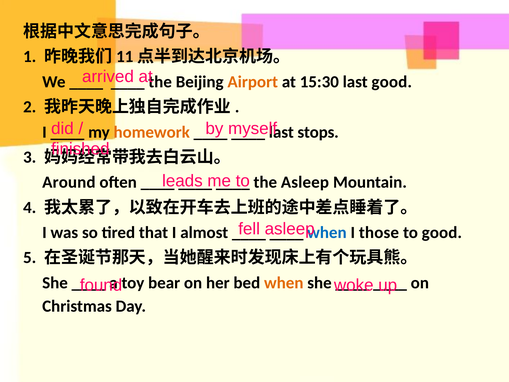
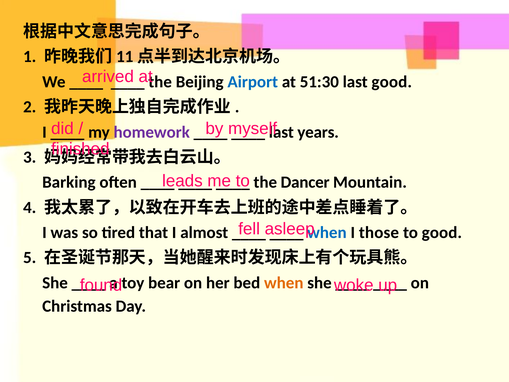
Airport colour: orange -> blue (253, 82)
15:30: 15:30 -> 51:30 (319, 82)
homework colour: orange -> purple (152, 132)
stops: stops -> years (318, 132)
Around: Around -> Barking (69, 182)
the Asleep: Asleep -> Dancer (305, 182)
